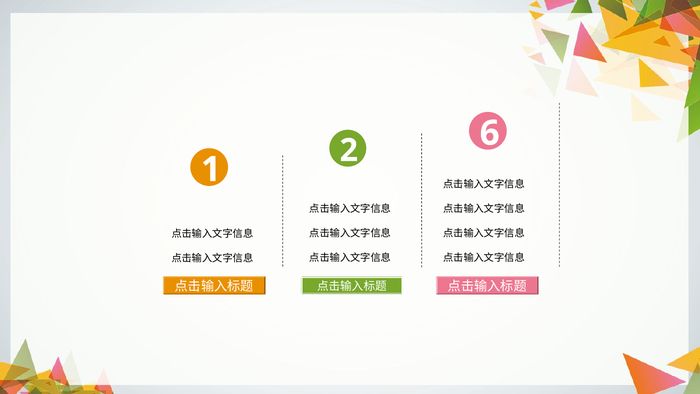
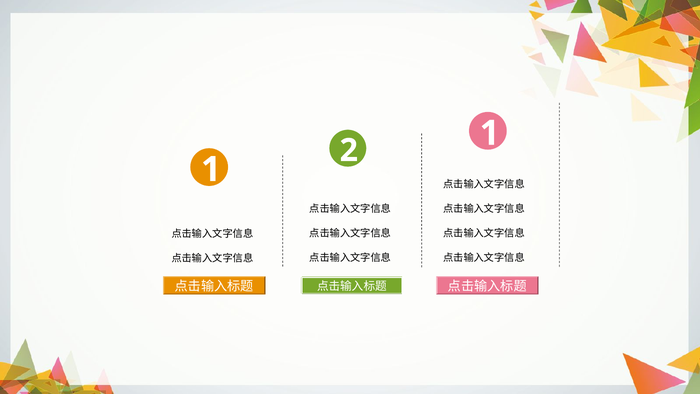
2 6: 6 -> 1 (490, 133)
